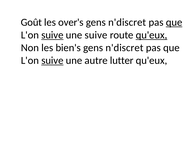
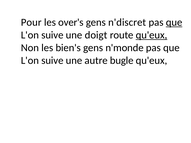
Goût: Goût -> Pour (31, 22)
suive underline: present -> none (52, 35)
une suive: suive -> doigt (96, 35)
n'discret: n'discret -> n'monde (125, 48)
suive underline: present -> none (52, 61)
lutter: lutter -> bugle (122, 61)
